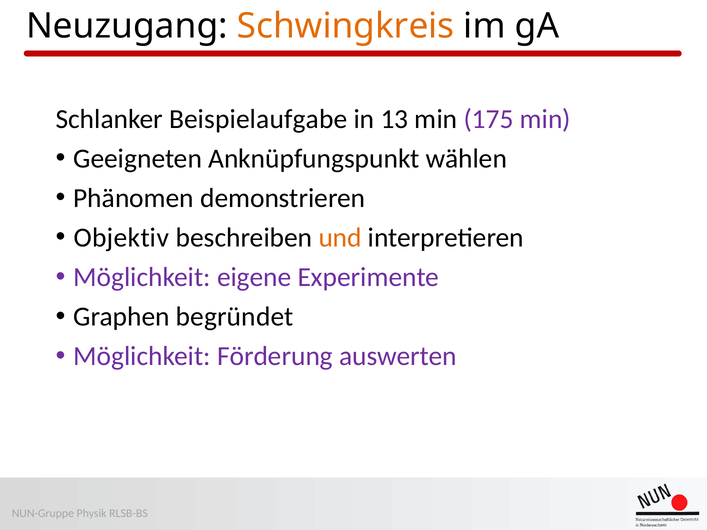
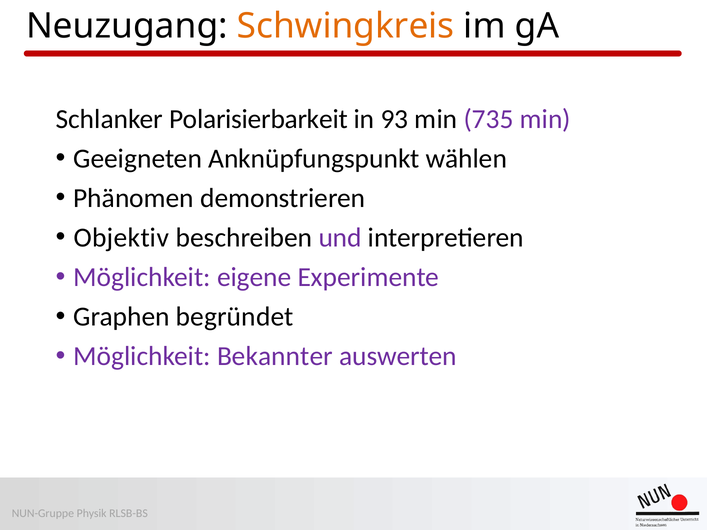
Beispielaufgabe: Beispielaufgabe -> Polarisierbarkeit (258, 119)
13: 13 -> 93 (394, 119)
175: 175 -> 735 (489, 119)
und colour: orange -> purple (340, 238)
Förderung: Förderung -> Bekannter (275, 356)
